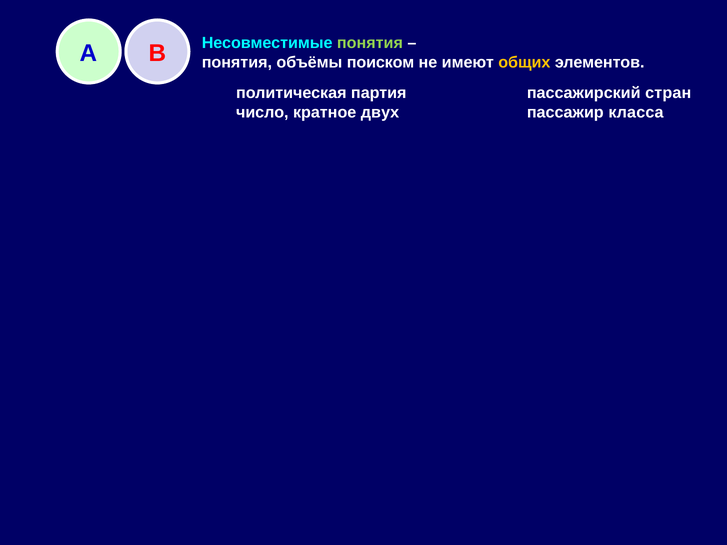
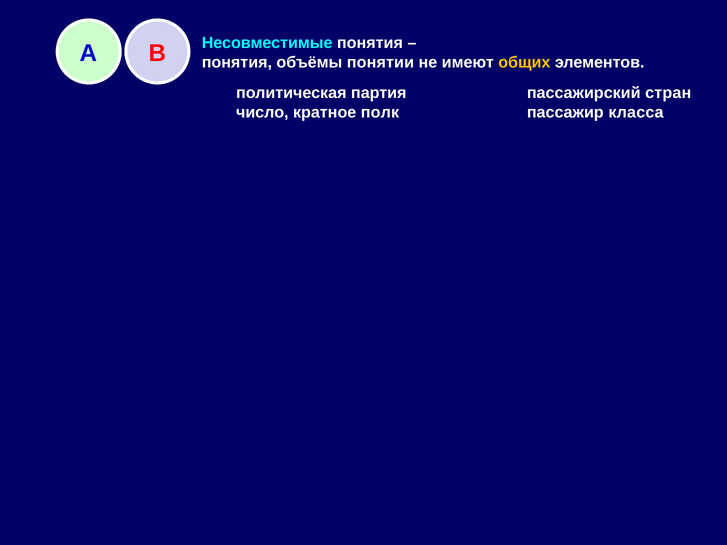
понятия colour: light green -> white (370, 43)
поиском: поиском -> понятии (380, 62)
двух: двух -> полк (380, 112)
